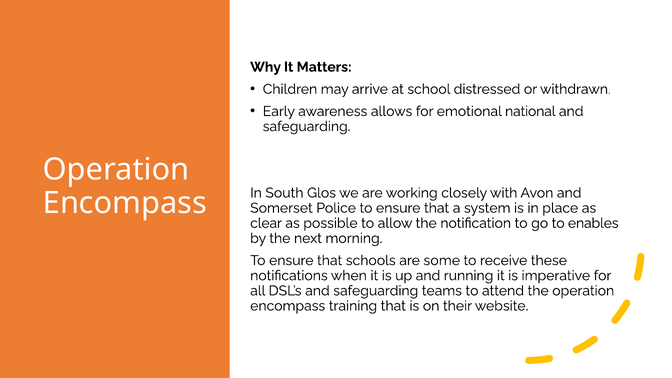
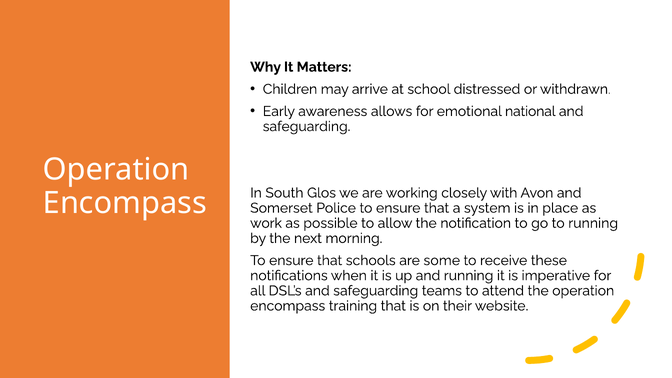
clear: clear -> work (266, 223)
to enables: enables -> running (593, 223)
